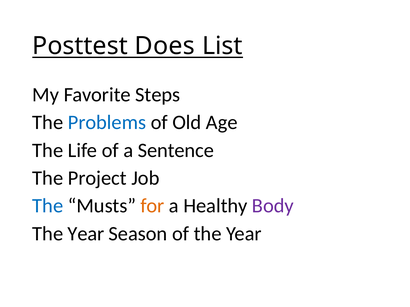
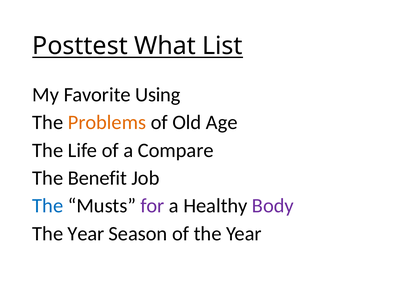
Does: Does -> What (165, 46)
Steps: Steps -> Using (158, 95)
Problems colour: blue -> orange (107, 123)
Sentence: Sentence -> Compare (176, 151)
Project: Project -> Benefit (97, 178)
for colour: orange -> purple (152, 206)
